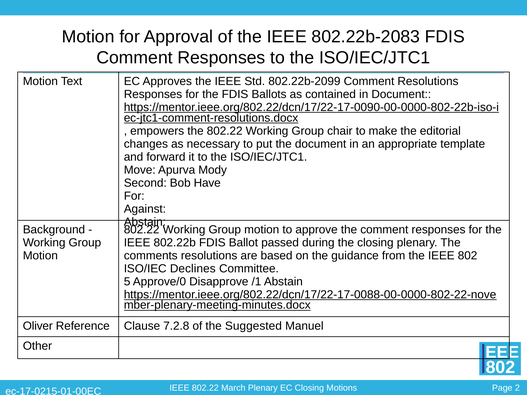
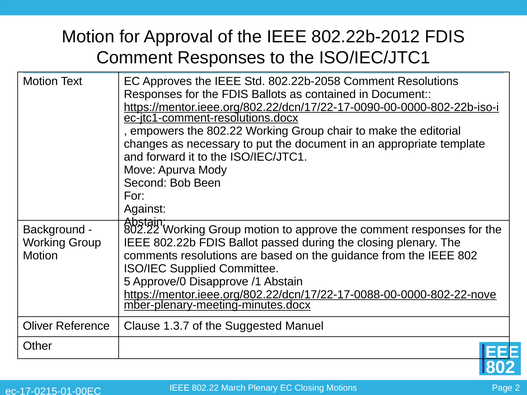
802.22b-2083: 802.22b-2083 -> 802.22b-2012 (366, 37)
802.22b-2099: 802.22b-2099 -> 802.22b-2058 (304, 81)
Have: Have -> Been (207, 183)
Declines: Declines -> Supplied (193, 269)
7.2.8: 7.2.8 -> 1.3.7 (176, 326)
